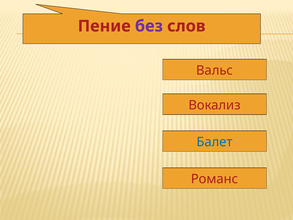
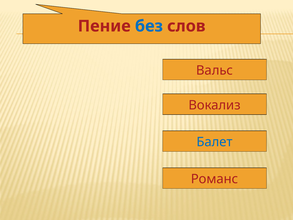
без colour: purple -> blue (149, 26)
